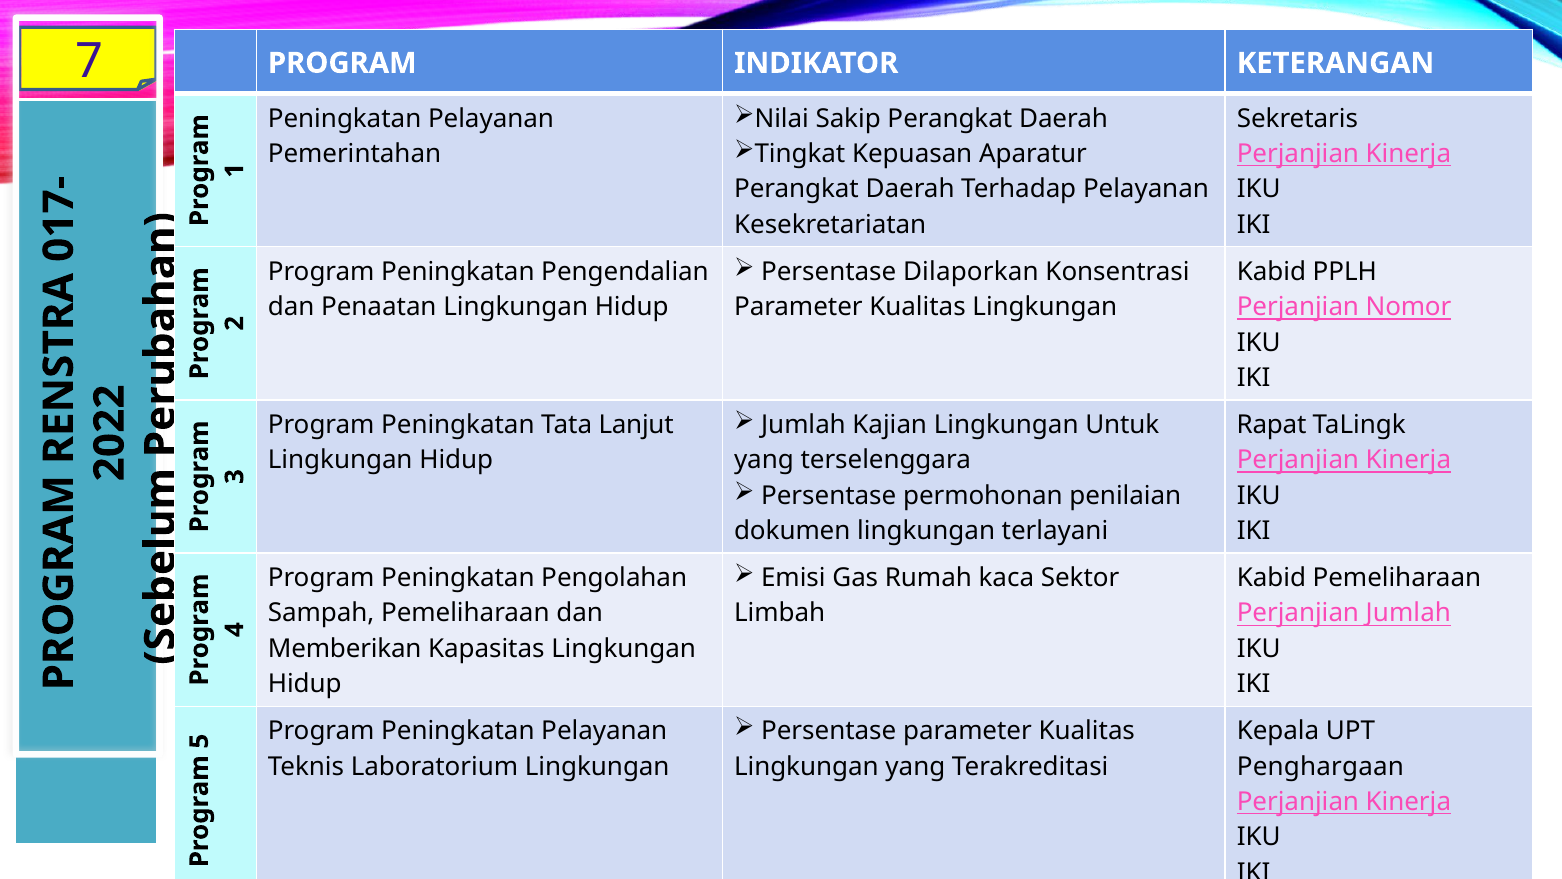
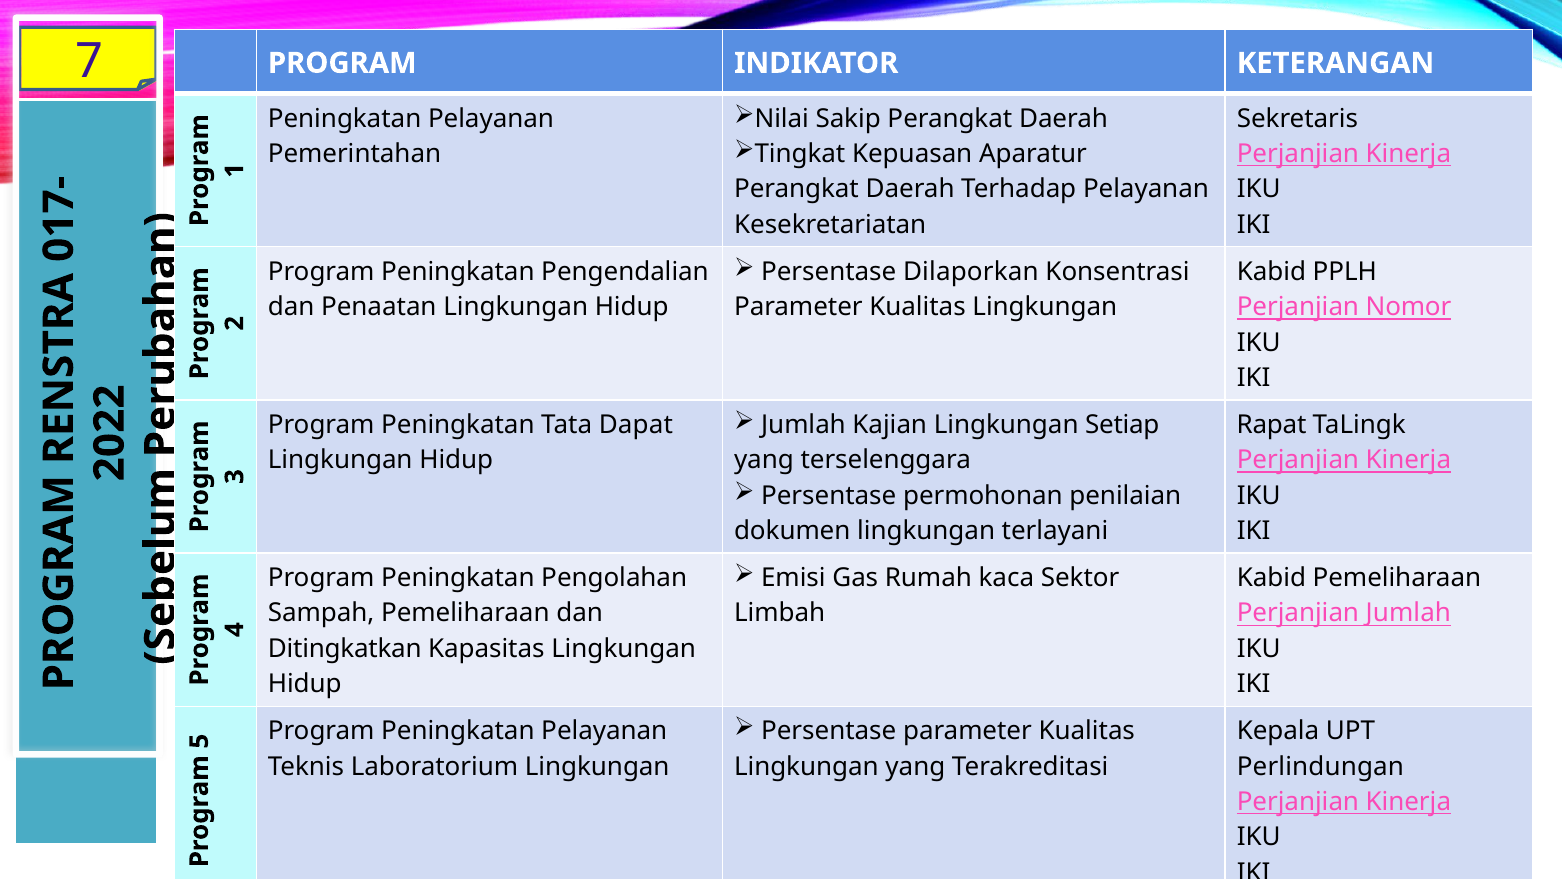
Untuk: Untuk -> Setiap (1122, 425)
Lanjut: Lanjut -> Dapat (636, 425)
Memberikan: Memberikan -> Ditingkatkan (345, 648)
Penghargaan: Penghargaan -> Perlindungan (1320, 766)
